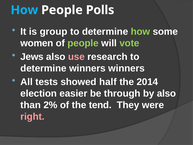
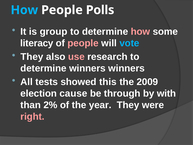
how colour: light green -> pink (140, 32)
women: women -> literacy (37, 43)
people colour: light green -> pink (83, 43)
vote colour: light green -> light blue (129, 43)
Jews: Jews -> They (32, 57)
half: half -> this (108, 82)
2014: 2014 -> 2009 (147, 82)
easier: easier -> cause (73, 93)
by also: also -> with (166, 93)
tend: tend -> year (100, 105)
